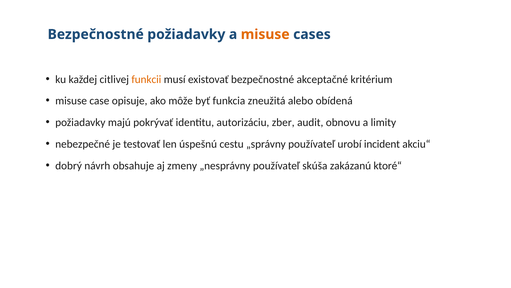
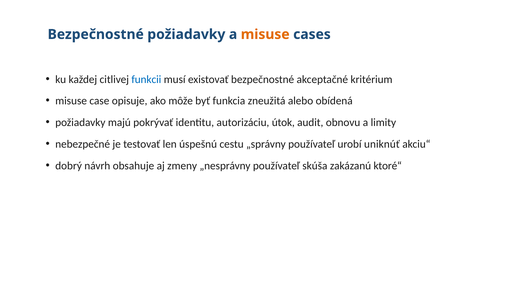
funkcii colour: orange -> blue (146, 79)
zber: zber -> útok (283, 122)
incident: incident -> uniknúť (382, 144)
